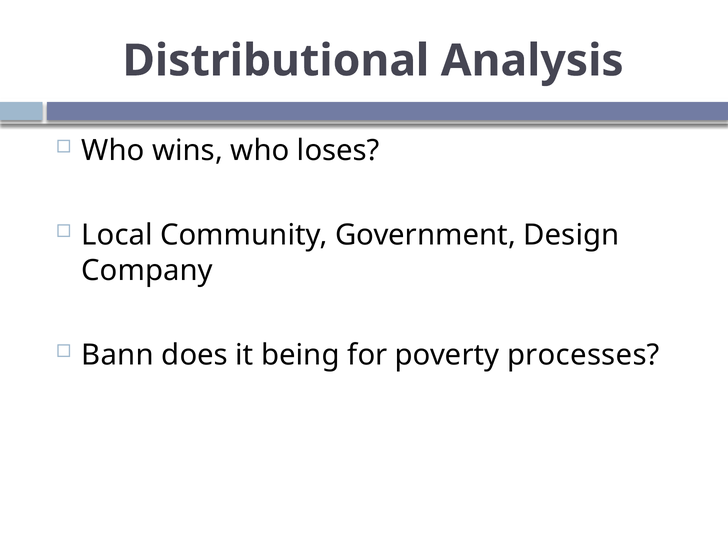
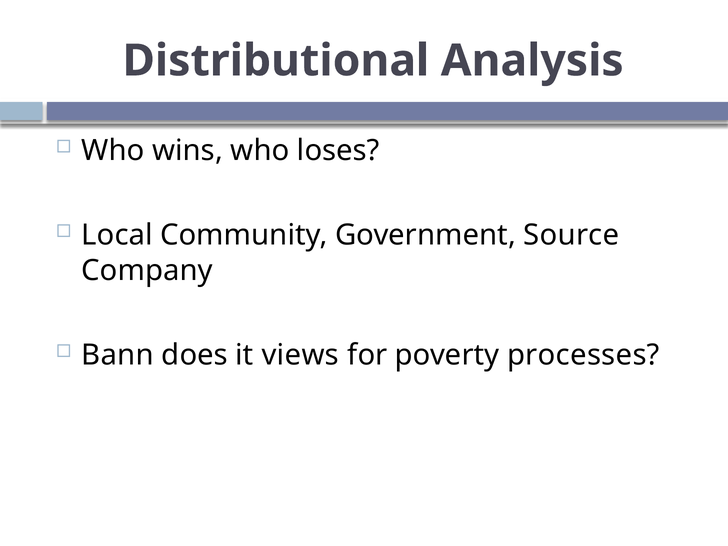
Design: Design -> Source (571, 235)
being: being -> views (300, 355)
